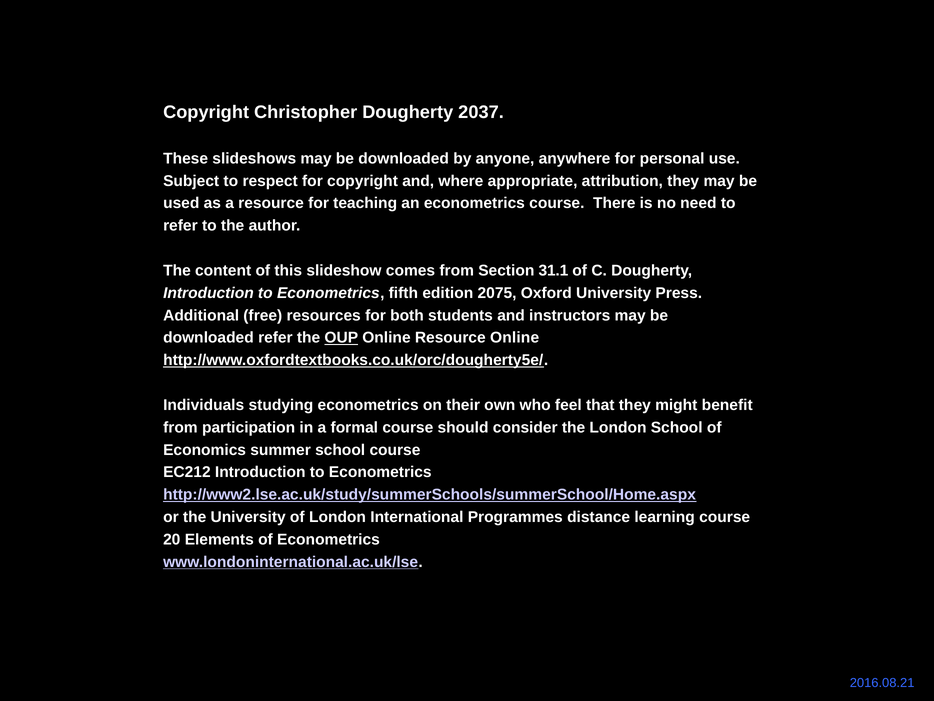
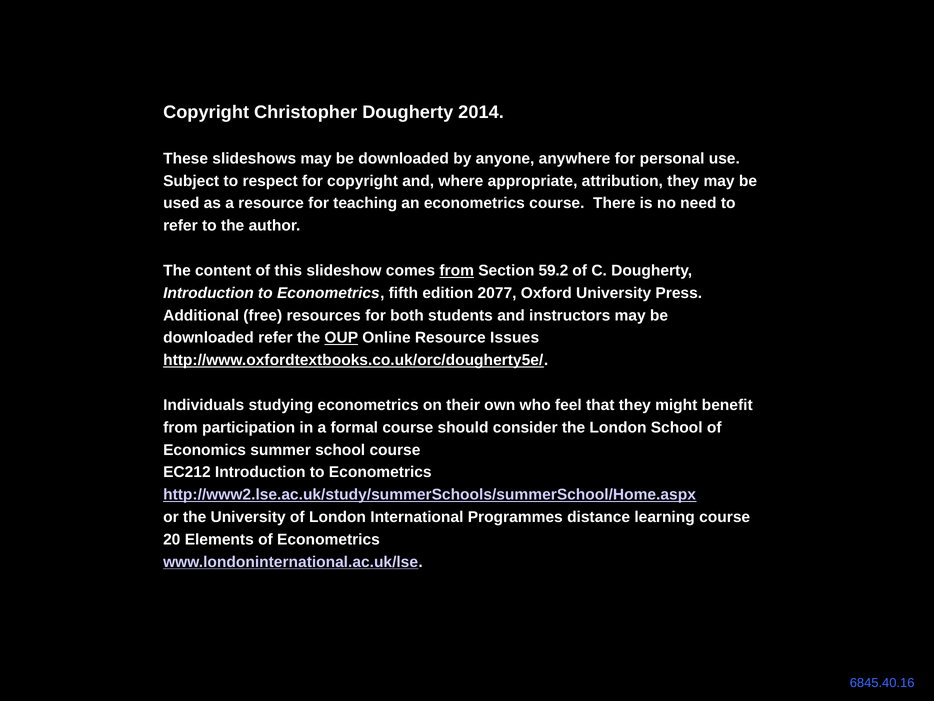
2037: 2037 -> 2014 (481, 112)
from underline: none -> present (457, 270)
31.1: 31.1 -> 59.2 (553, 270)
2075: 2075 -> 2077 (497, 293)
Resource Online: Online -> Issues (515, 338)
2016.08.21: 2016.08.21 -> 6845.40.16 (882, 683)
